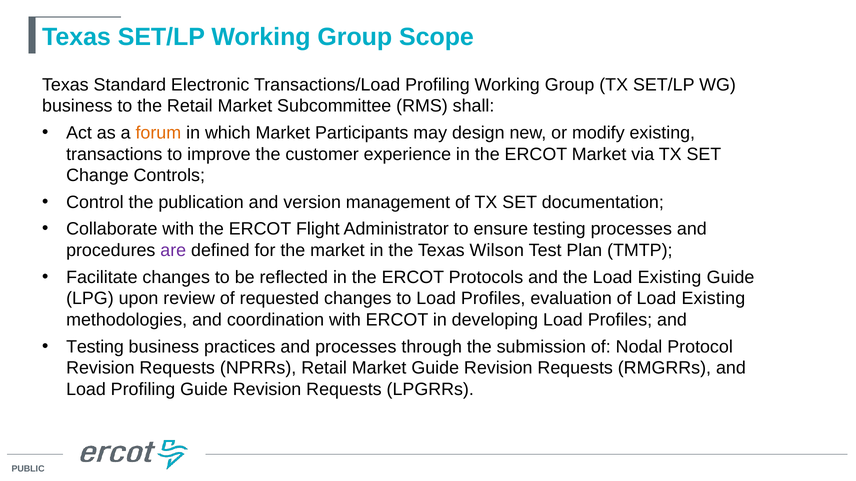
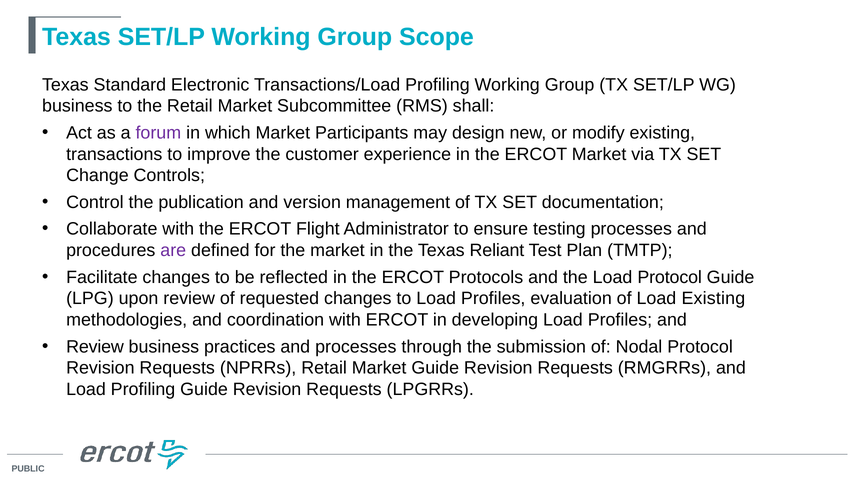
forum colour: orange -> purple (158, 133)
Wilson: Wilson -> Reliant (497, 251)
the Load Existing: Existing -> Protocol (670, 277)
Testing: Testing -> Review (95, 347)
